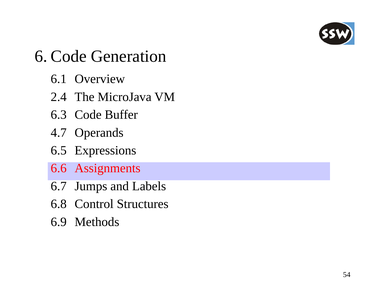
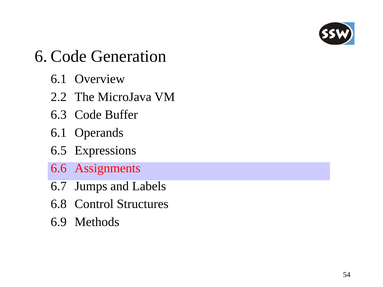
2.4: 2.4 -> 2.2 (59, 97)
4.7: 4.7 -> 6.1 (59, 133)
